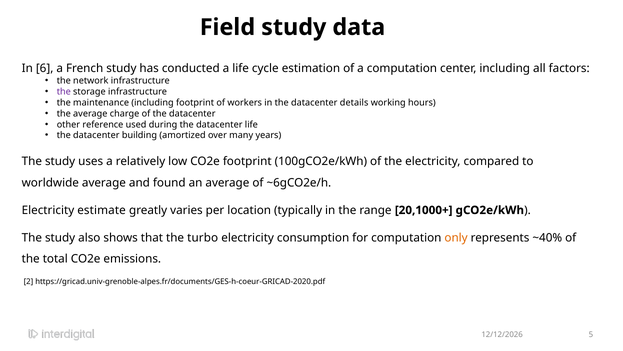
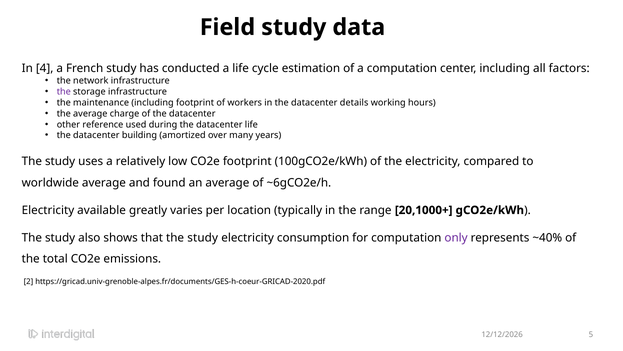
6: 6 -> 4 (45, 68)
estimate: estimate -> available (102, 210)
that the turbo: turbo -> study (203, 237)
only colour: orange -> purple (456, 237)
